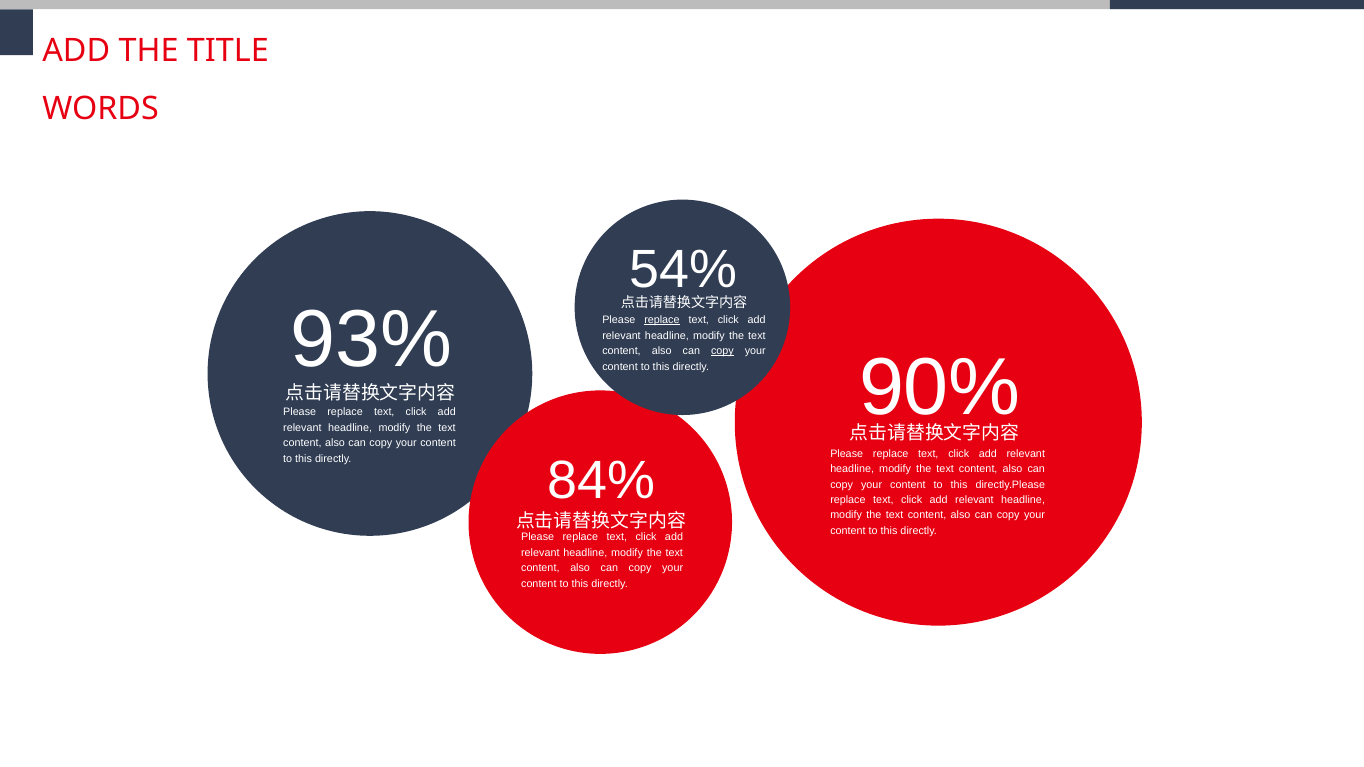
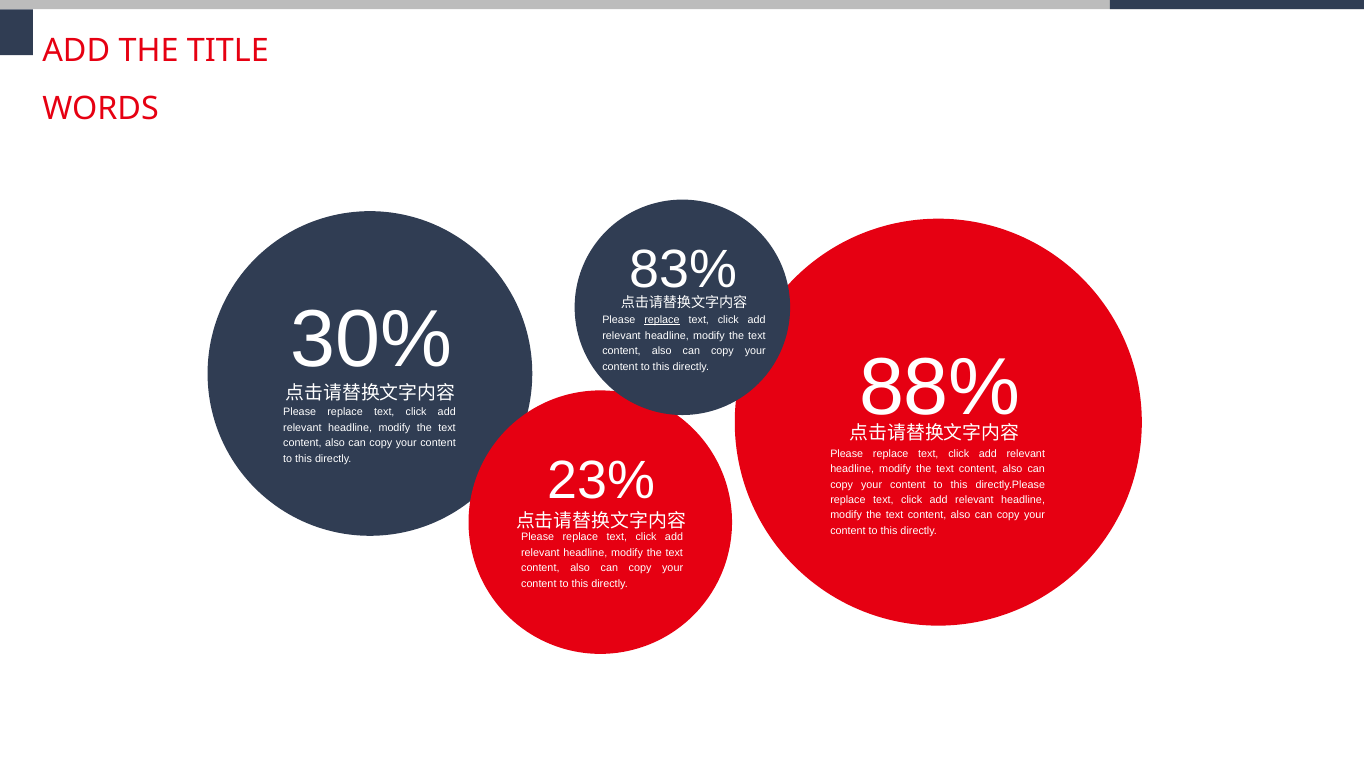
54%: 54% -> 83% (684, 270)
93%: 93% -> 30% (371, 340)
copy underline: present -> none (722, 351)
90%: 90% -> 88% (940, 388)
84%: 84% -> 23% (602, 480)
